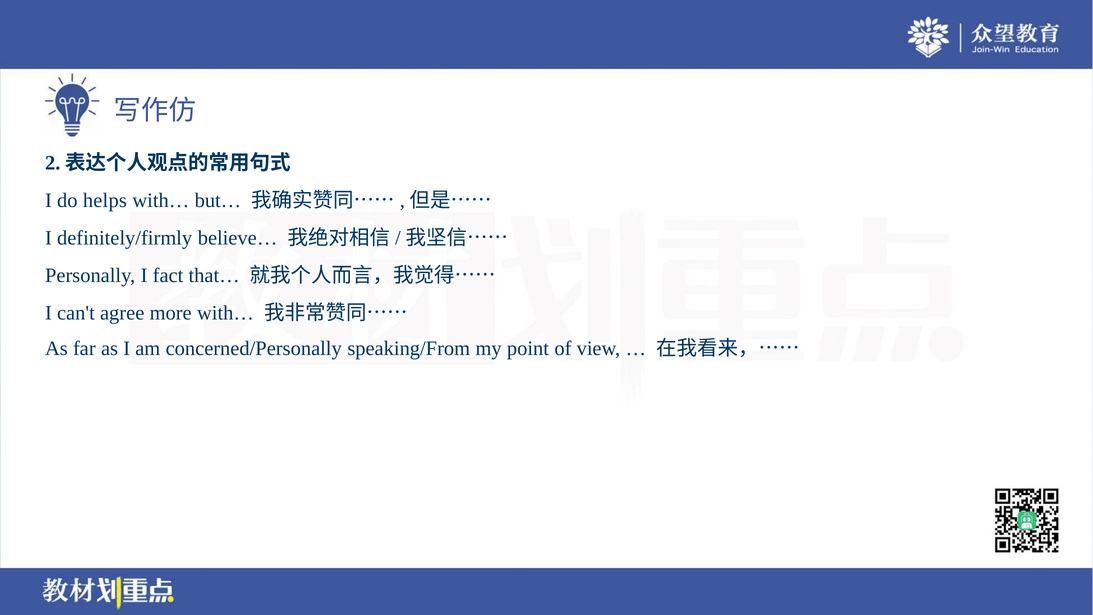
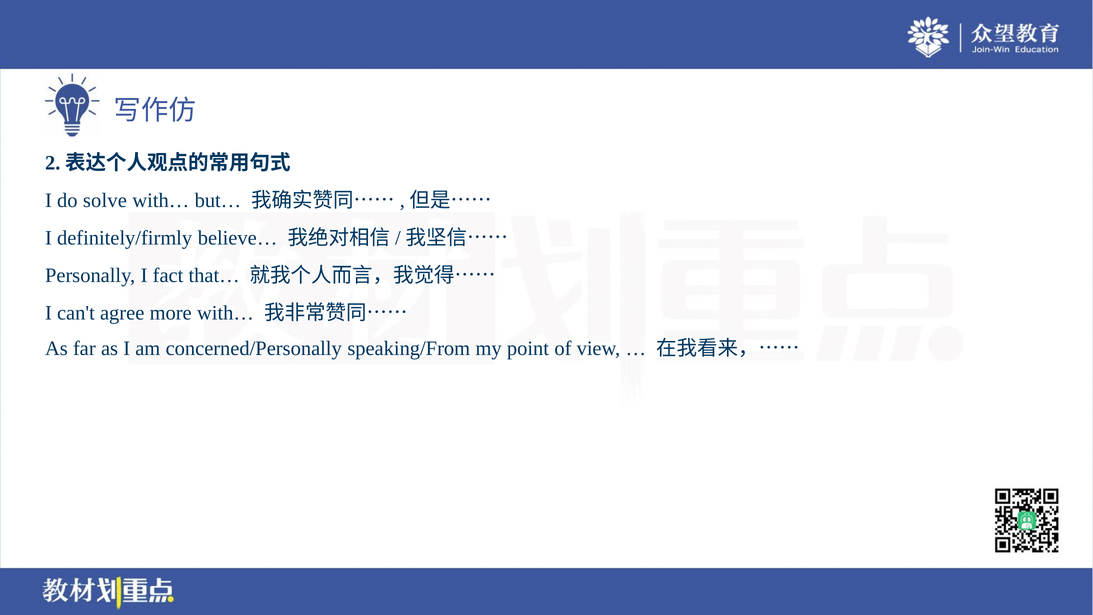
helps: helps -> solve (105, 200)
